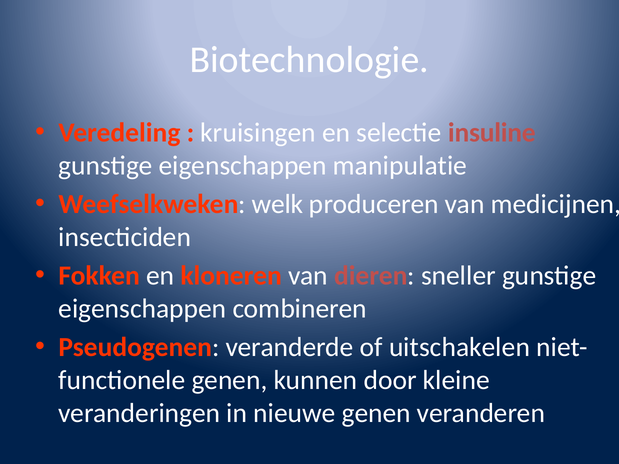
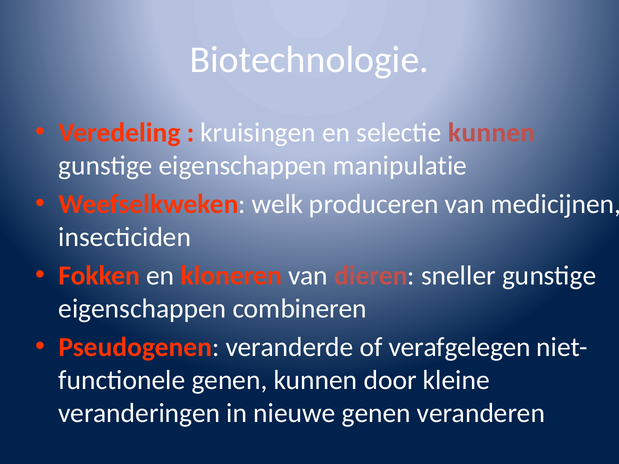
selectie insuline: insuline -> kunnen (492, 133)
uitschakelen: uitschakelen -> verafgelegen (460, 347)
